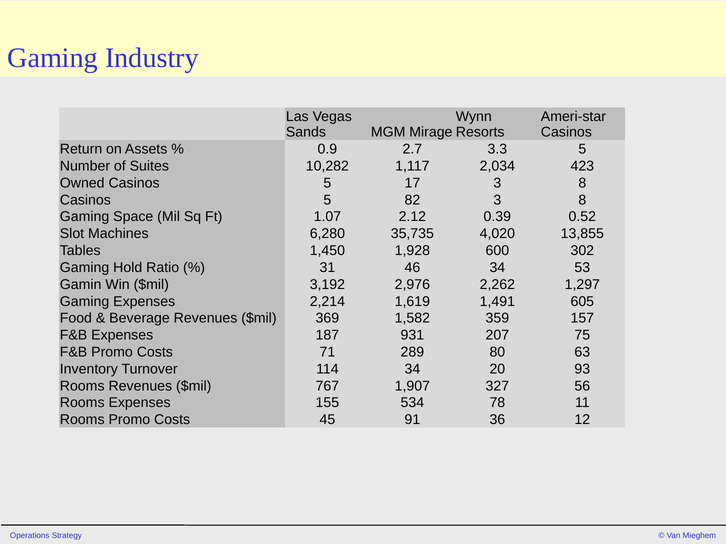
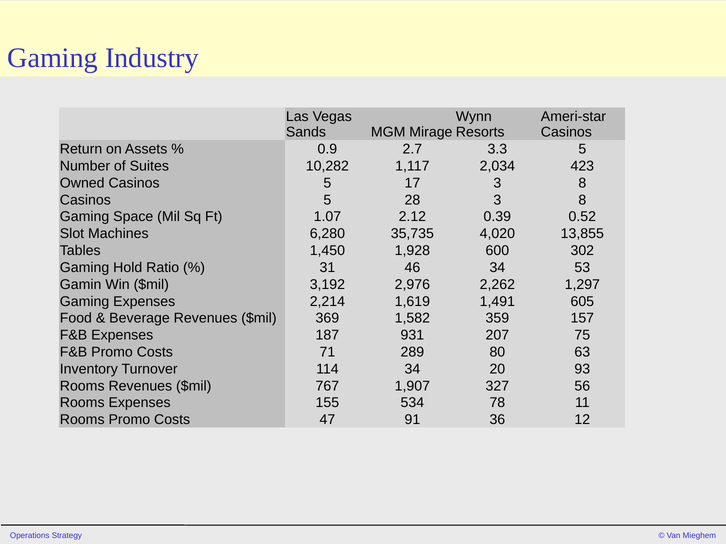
82: 82 -> 28 (412, 200)
45: 45 -> 47 (327, 420)
